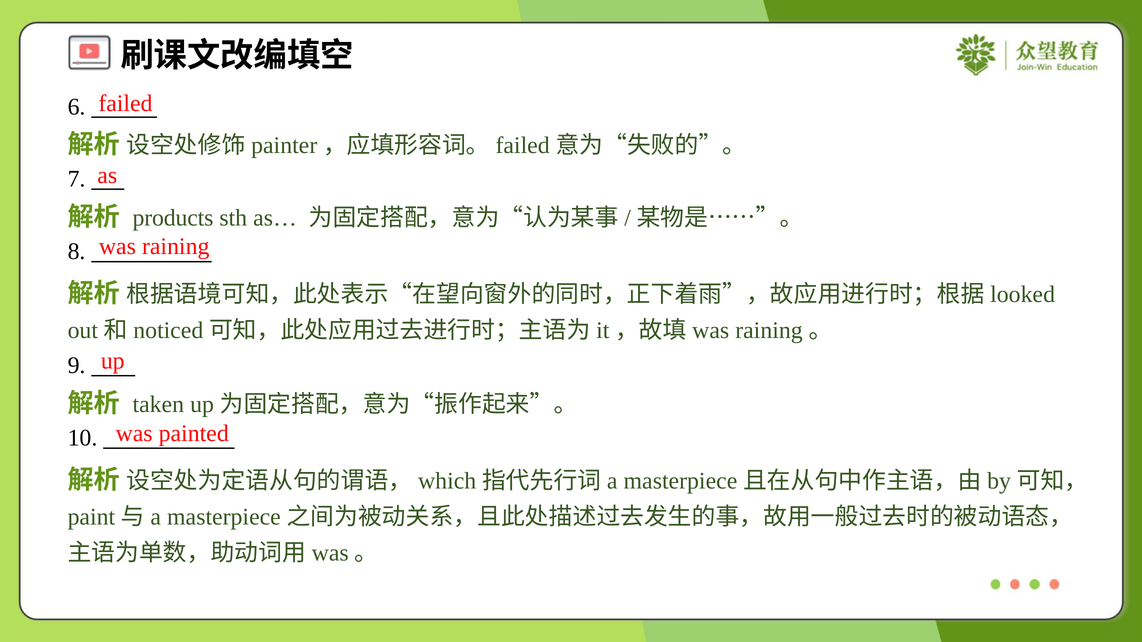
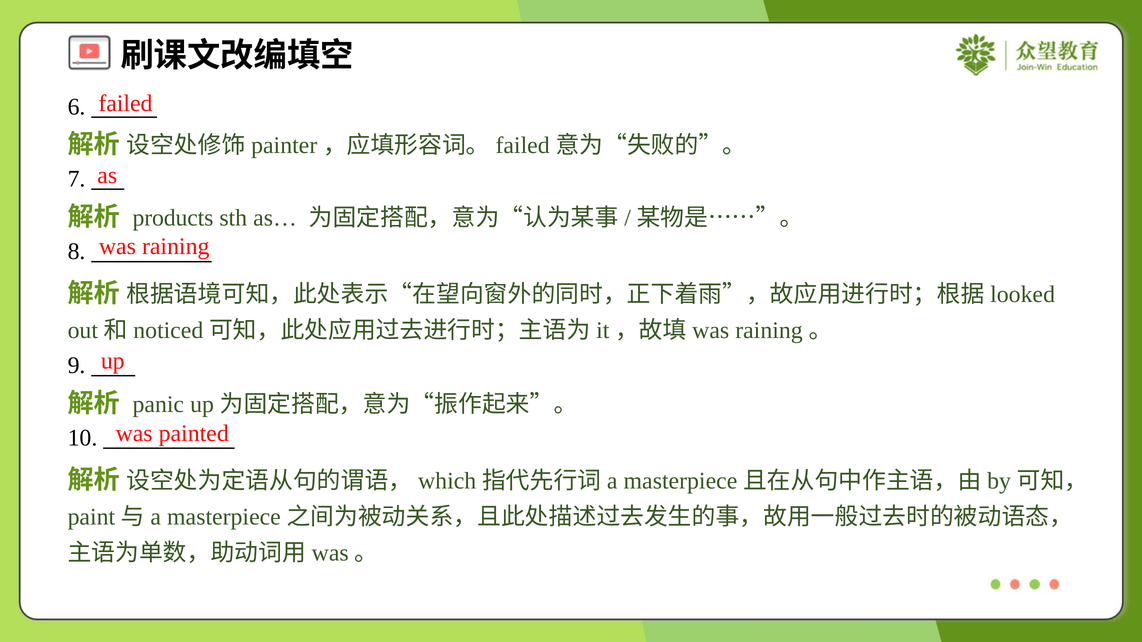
taken: taken -> panic (158, 405)
